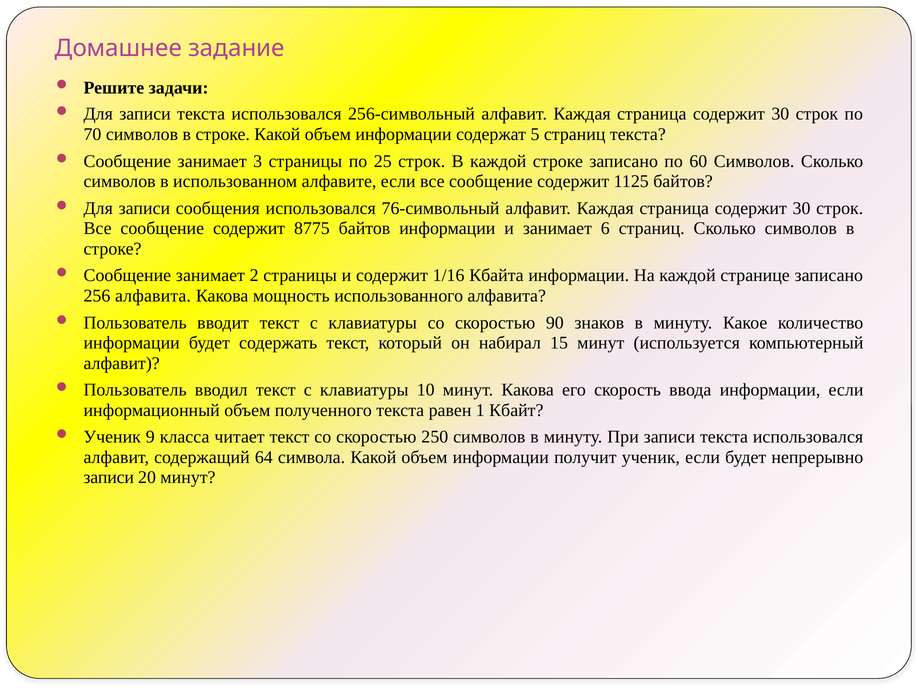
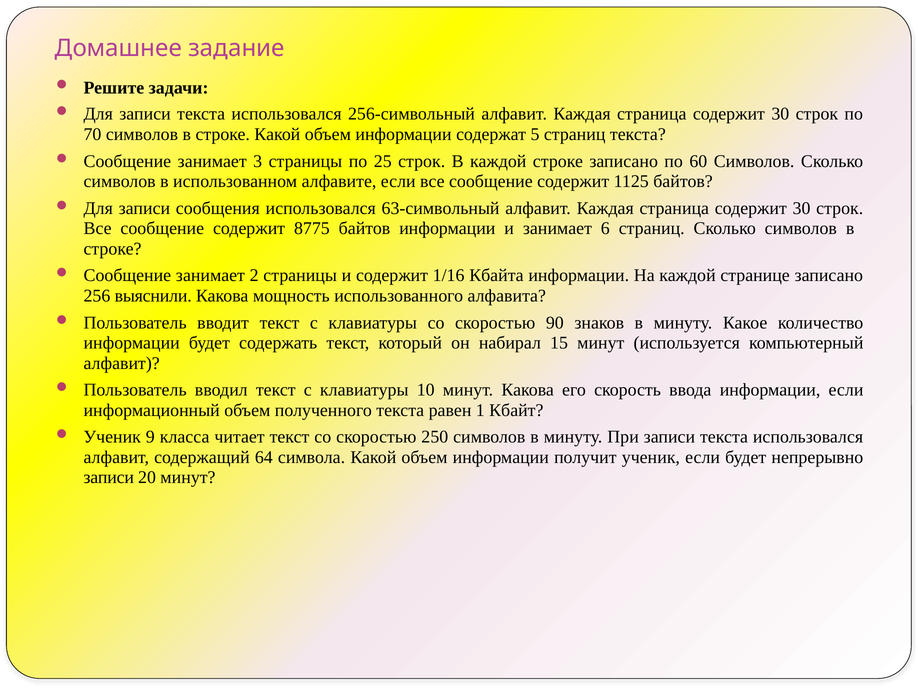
76-символьный: 76-символьный -> 63-символьный (441, 208)
256 алфавита: алфавита -> выяснили (153, 296)
